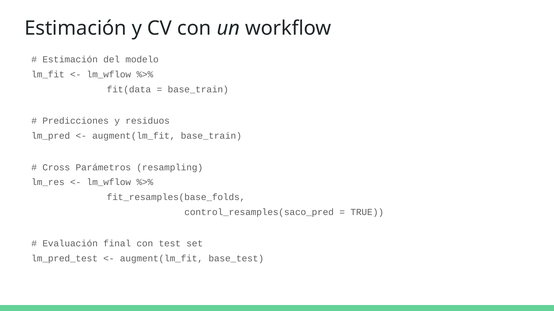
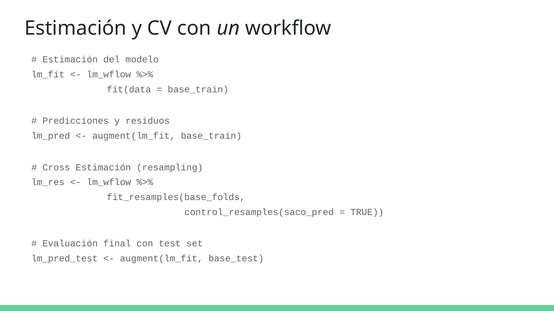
Cross Parámetros: Parámetros -> Estimación (103, 168)
